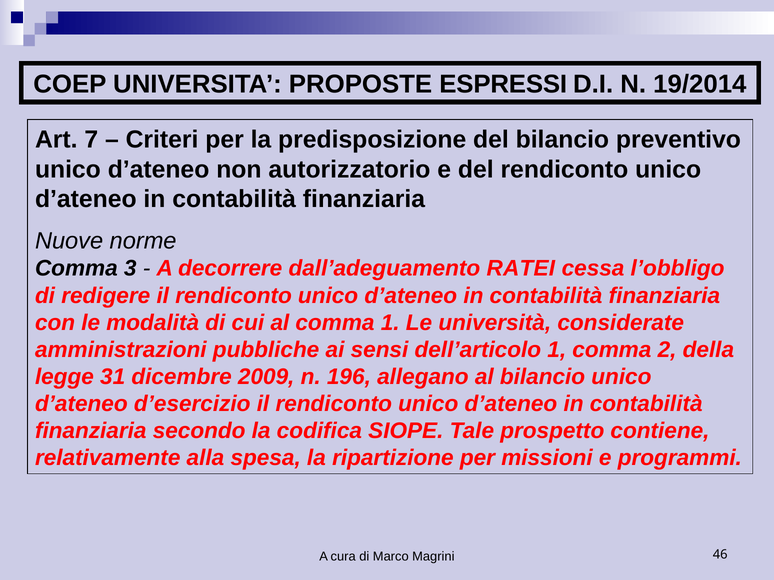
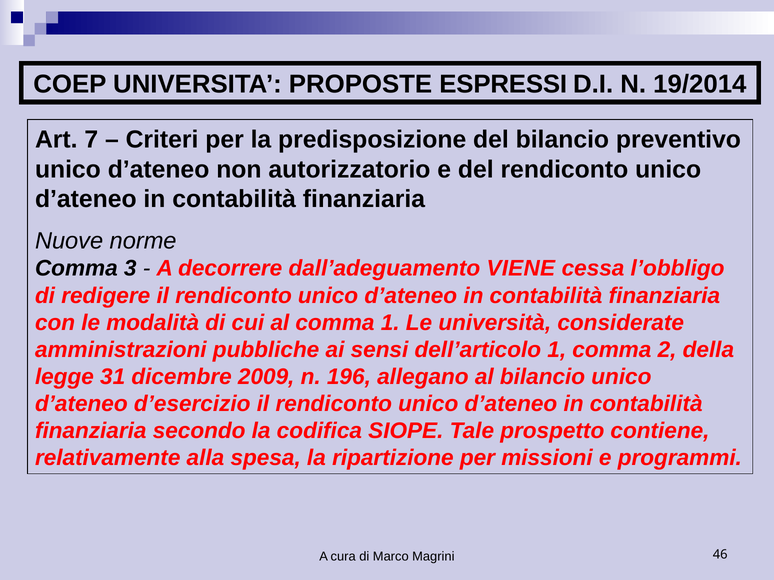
RATEI: RATEI -> VIENE (521, 269)
